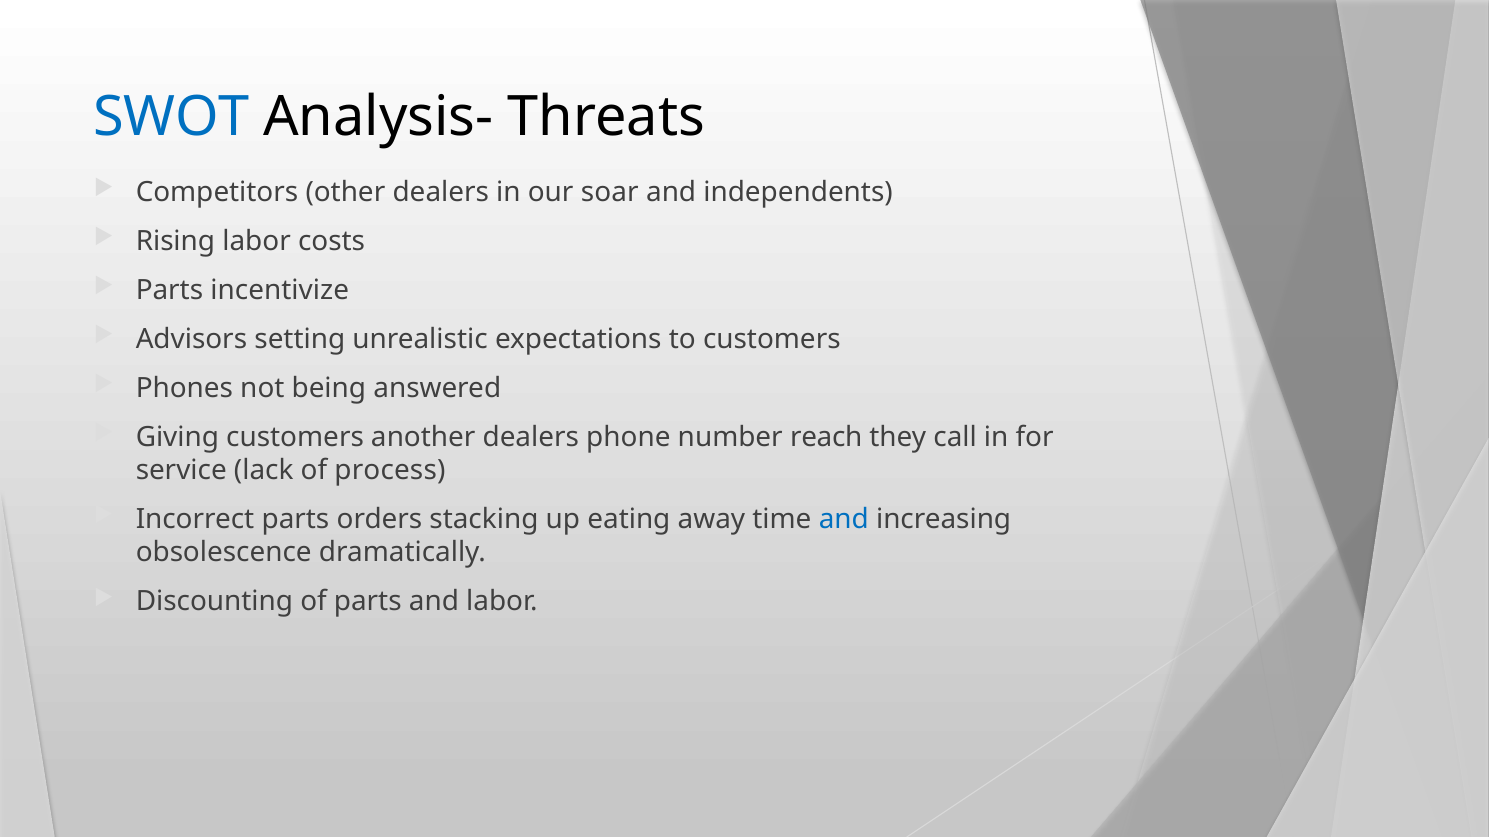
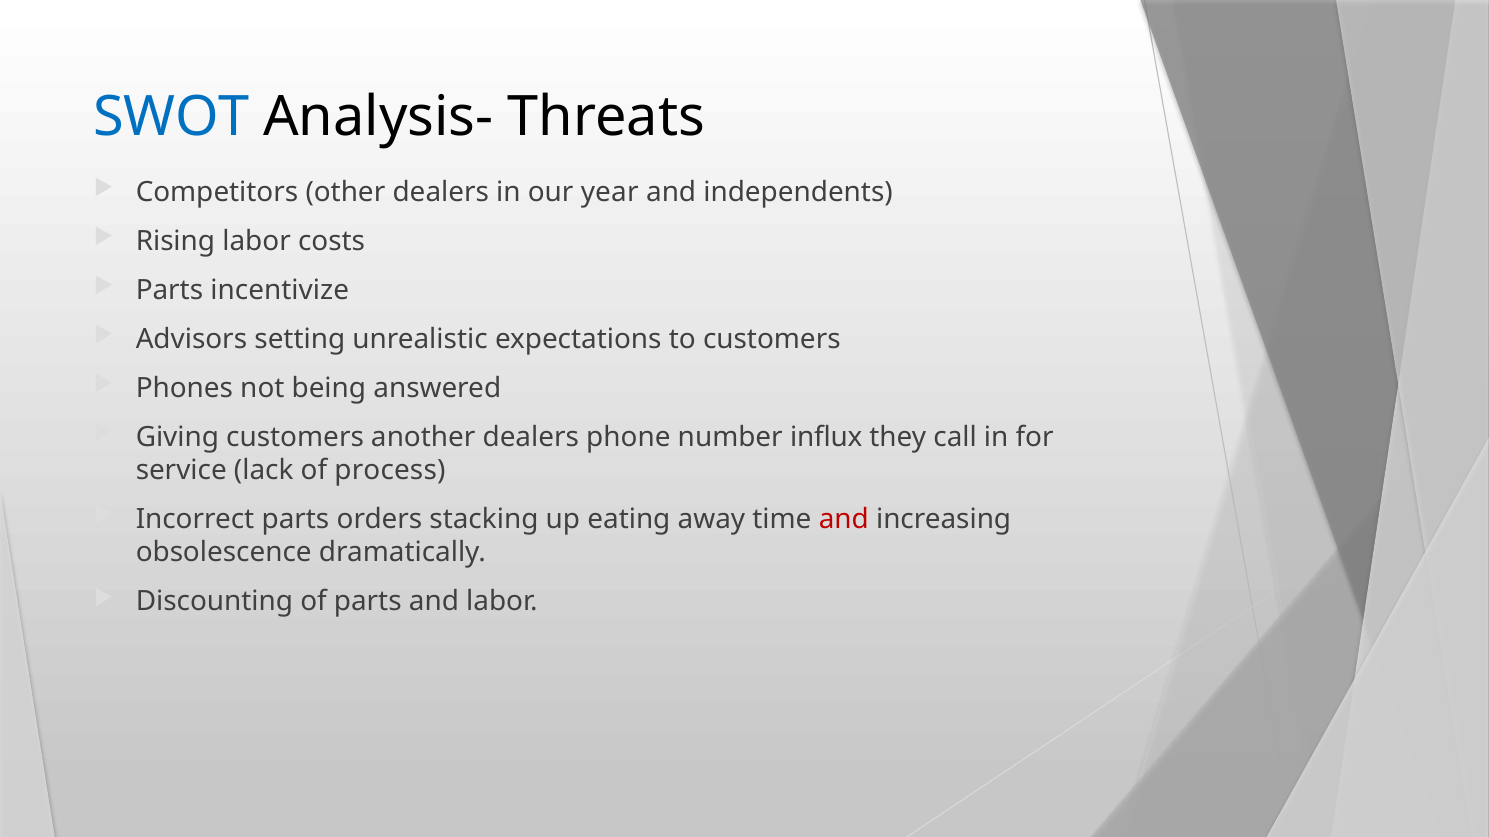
soar: soar -> year (610, 192)
reach: reach -> influx (826, 437)
and colour: blue -> red (844, 520)
